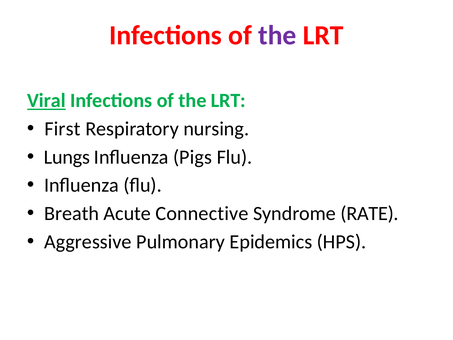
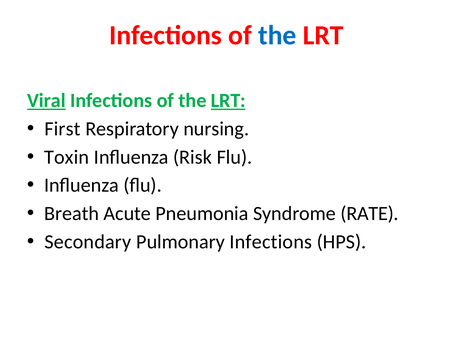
the colour: purple -> blue (277, 35)
LRT underline: none -> present (228, 101)
Lungs: Lungs -> Toxin (67, 157)
Pigs: Pigs -> Risk (193, 157)
Connective: Connective -> Pneumonia (202, 213)
Aggressive: Aggressive -> Secondary (88, 242)
Pulmonary Epidemics: Epidemics -> Infections (271, 242)
